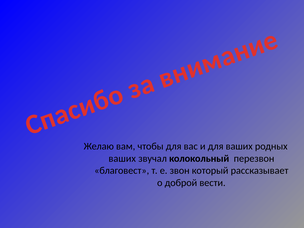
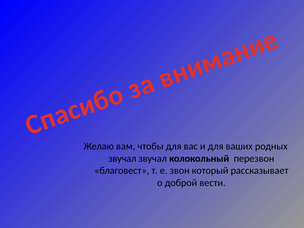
ваших: ваших -> звучал (122, 158)
